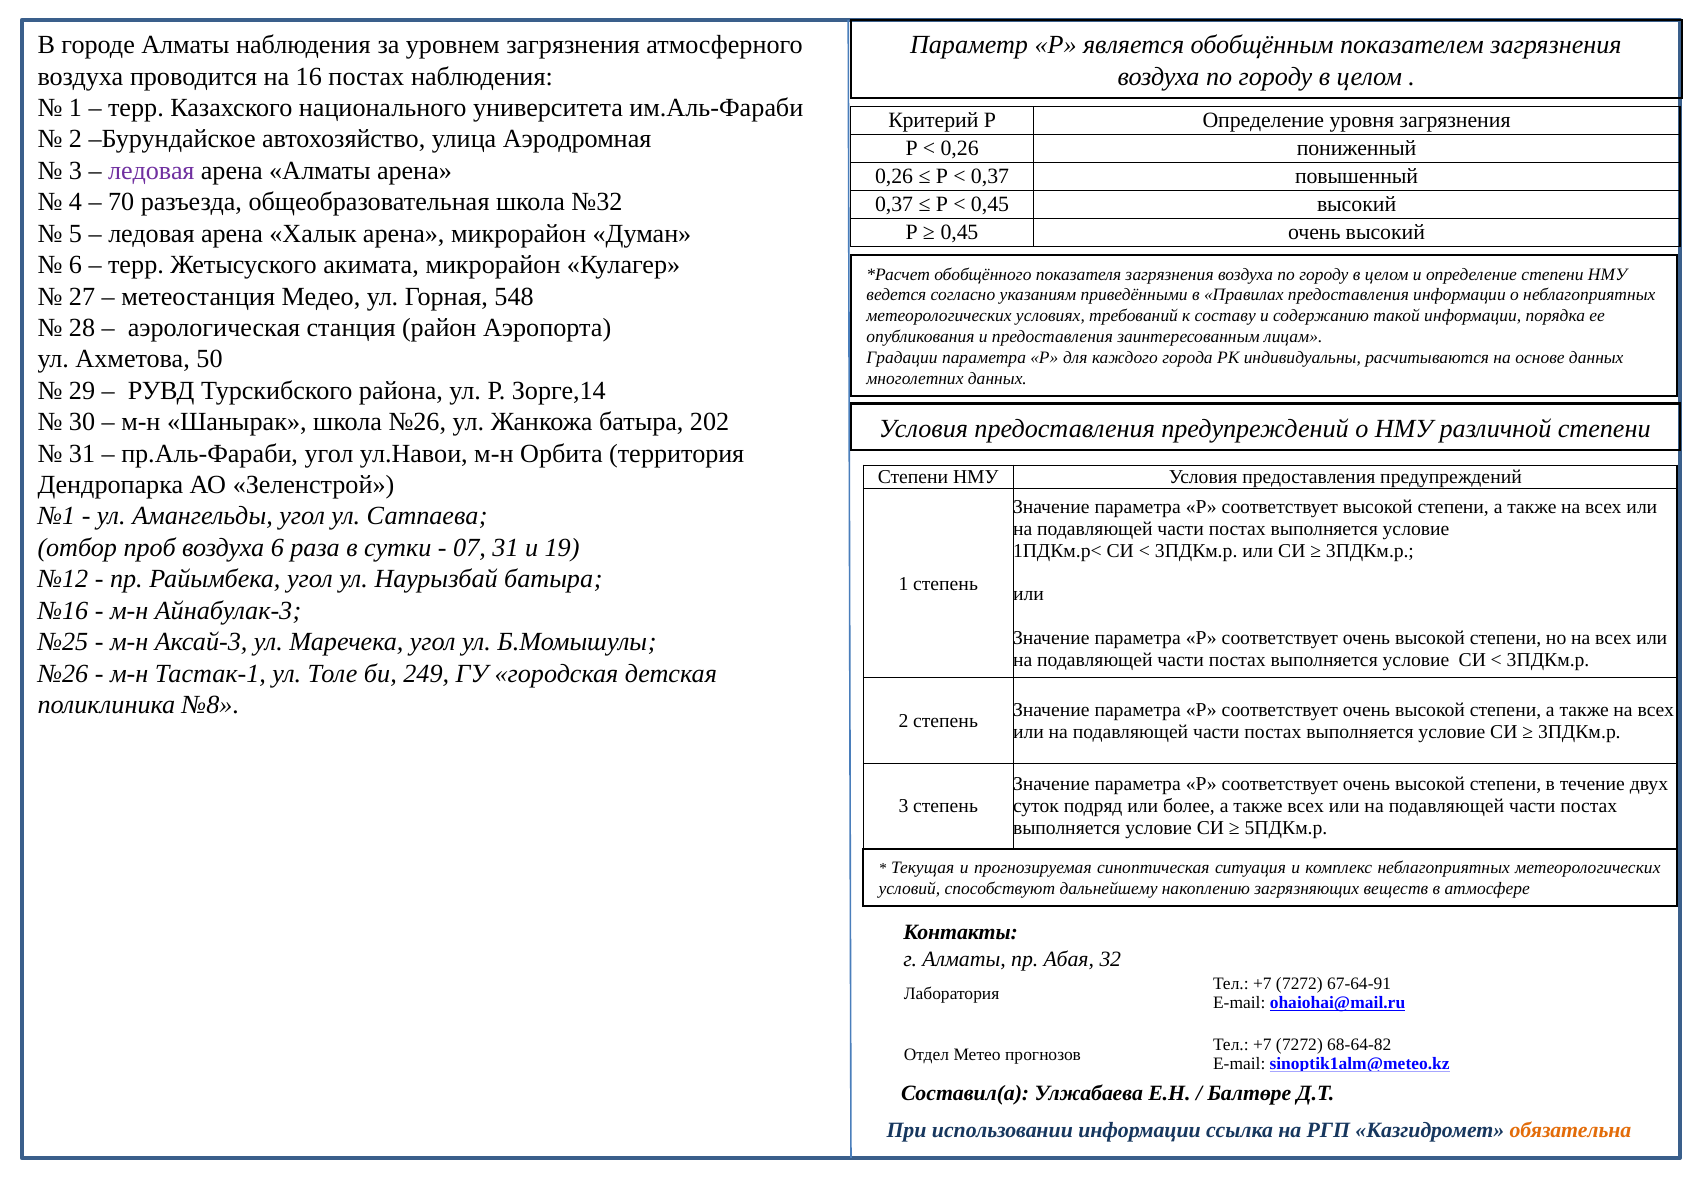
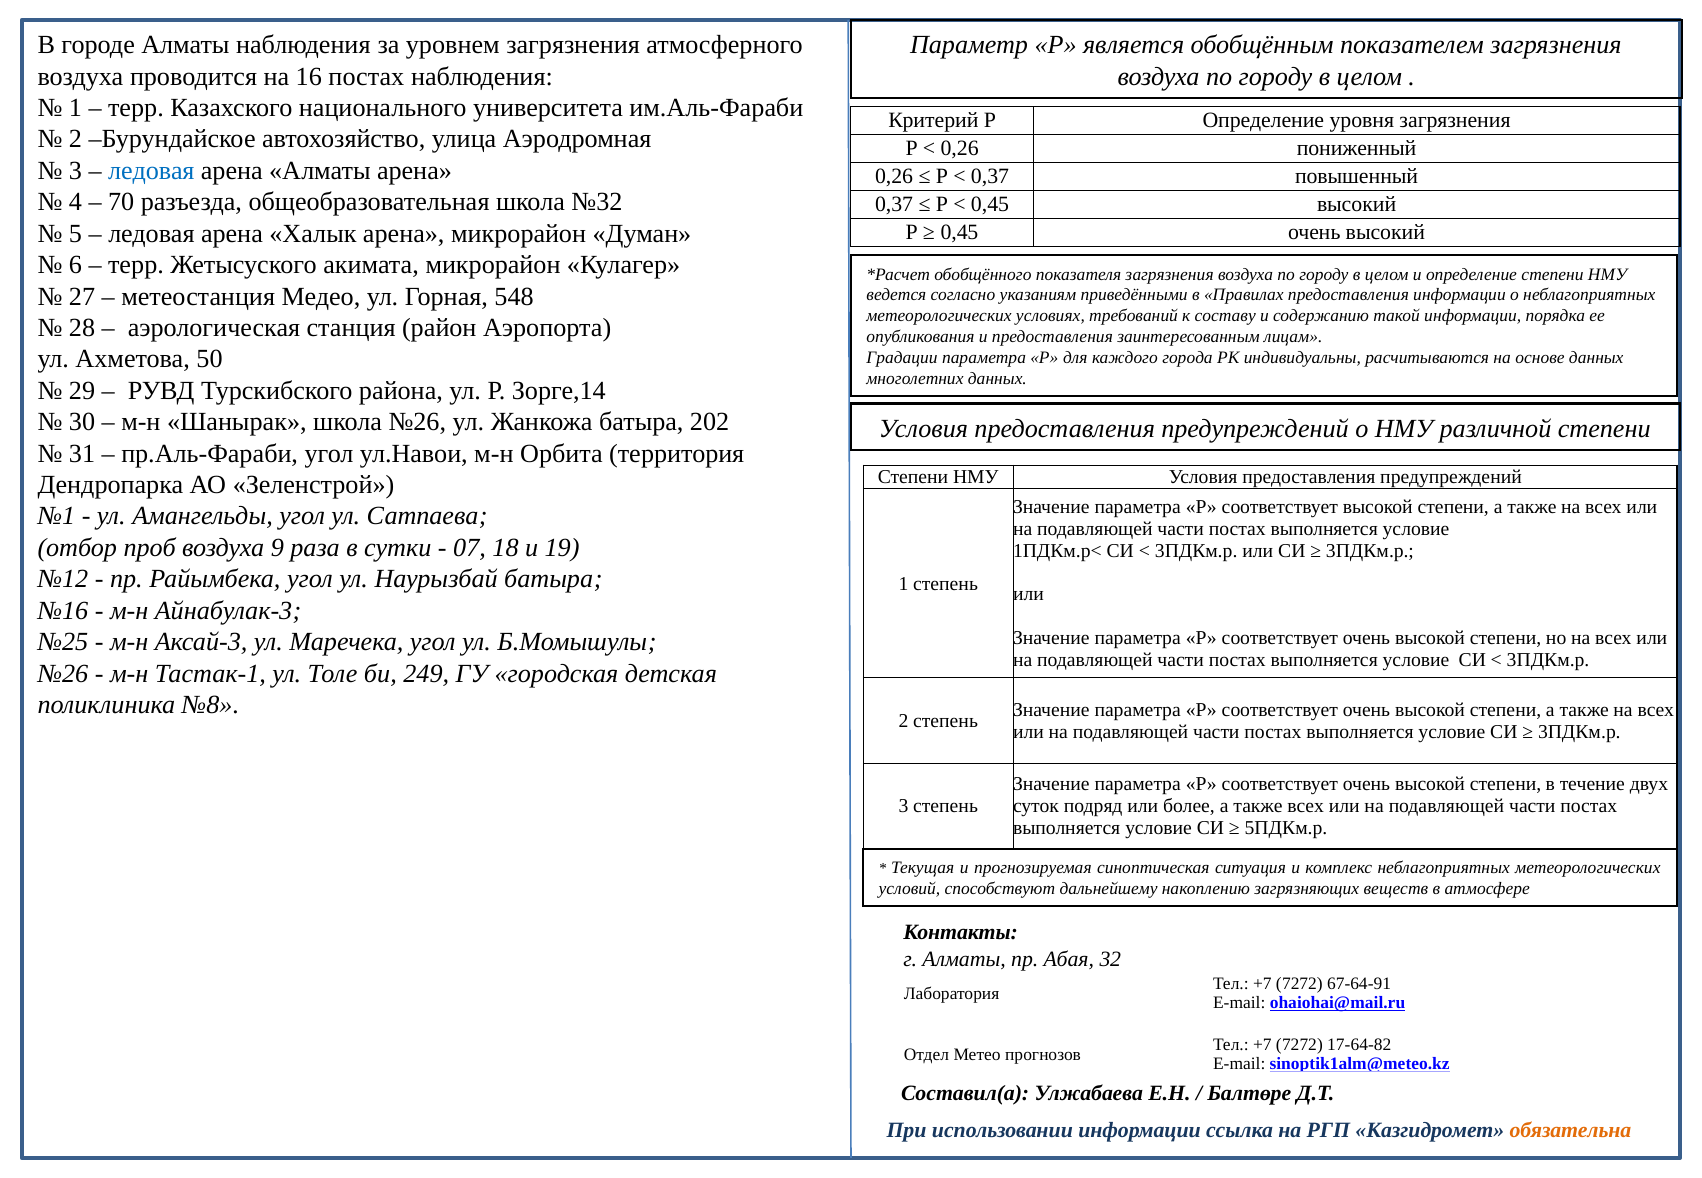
ледовая colour: purple -> blue (151, 171)
воздуха 6: 6 -> 9 (277, 548)
07 31: 31 -> 18 (506, 548)
68-64-82: 68-64-82 -> 17-64-82 (1359, 1045)
